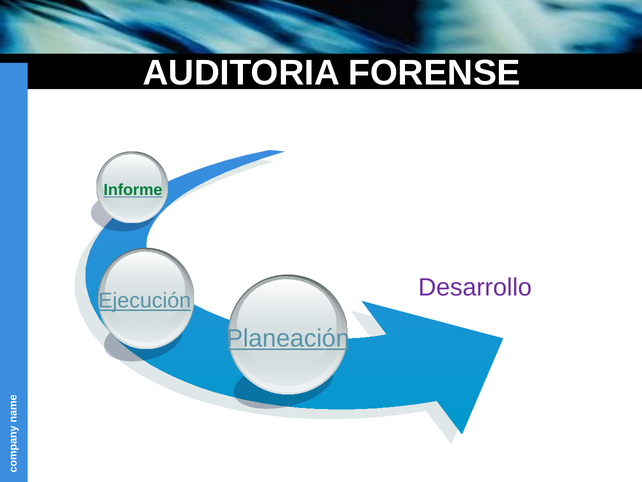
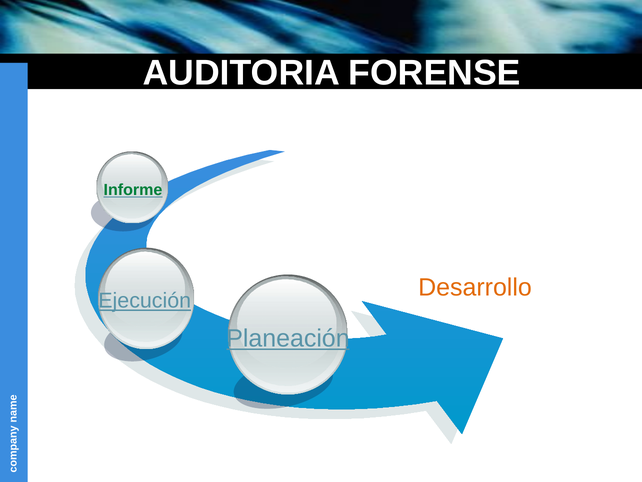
Desarrollo colour: purple -> orange (475, 287)
